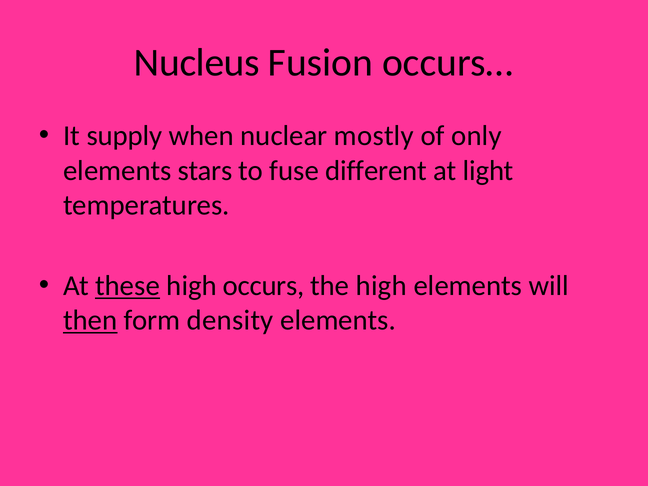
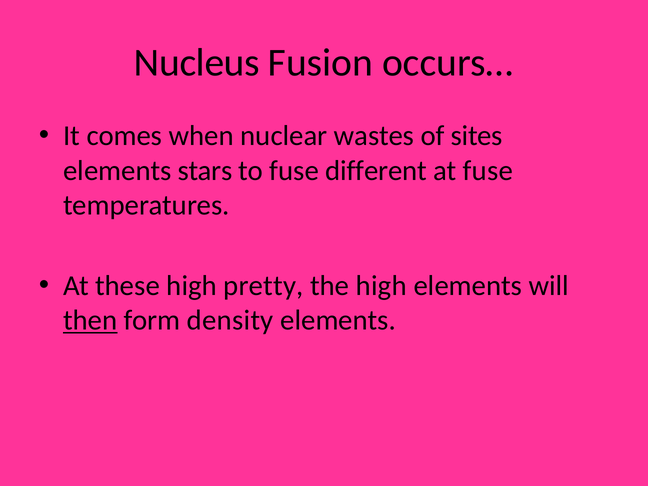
supply: supply -> comes (124, 136)
mostly: mostly -> wastes (374, 136)
only: only -> sites (477, 136)
at light: light -> fuse (488, 171)
these underline: present -> none (128, 286)
occurs: occurs -> pretty (263, 286)
